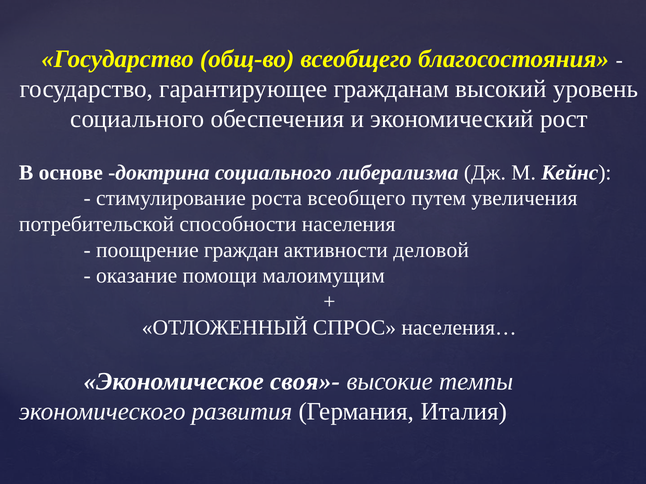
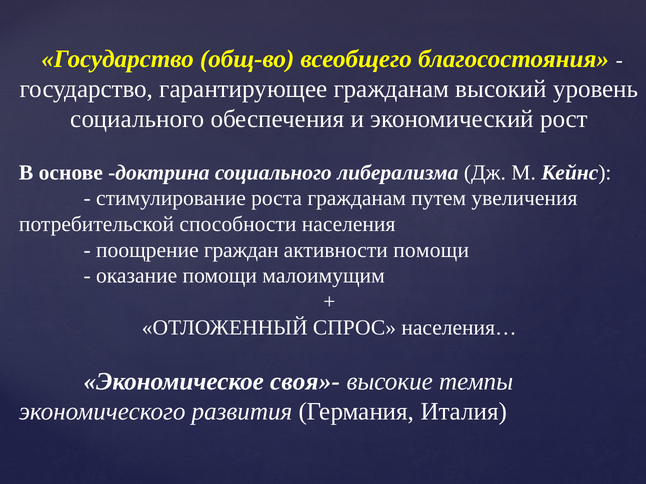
роста всеобщего: всеобщего -> гражданам (357, 199)
активности деловой: деловой -> помощи (431, 250)
